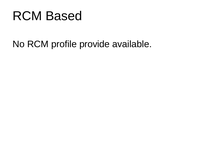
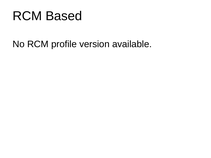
provide: provide -> version (94, 44)
